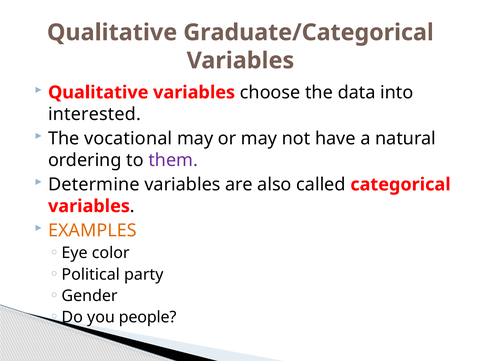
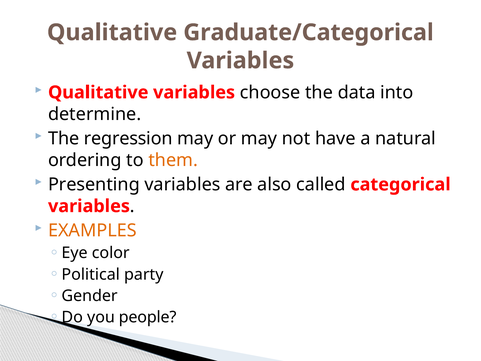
interested: interested -> determine (95, 114)
vocational: vocational -> regression (128, 138)
them colour: purple -> orange (173, 160)
Determine: Determine -> Presenting (94, 184)
